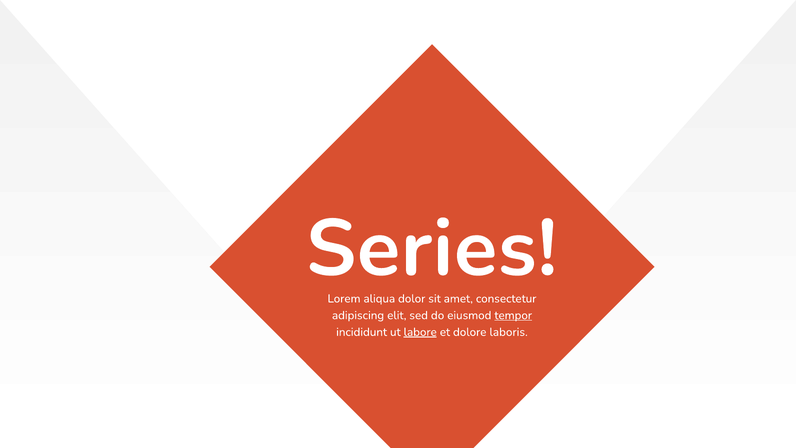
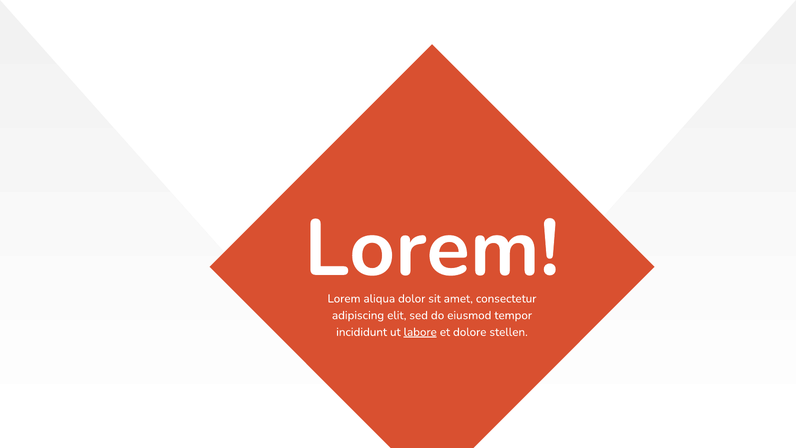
Series: Series -> Lorem (432, 248)
tempor underline: present -> none (513, 315)
laboris: laboris -> stellen (509, 332)
